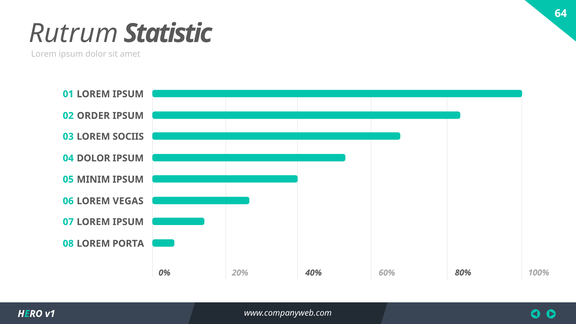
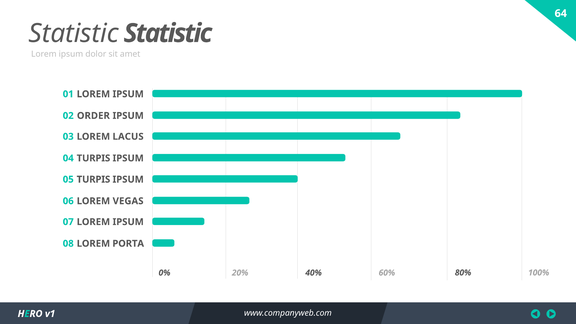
Rutrum: Rutrum -> Statistic (74, 33)
SOCIIS: SOCIIS -> LACUS (128, 137)
DOLOR: DOLOR -> TURPIS (93, 158)
MINIM: MINIM -> TURPIS (93, 179)
